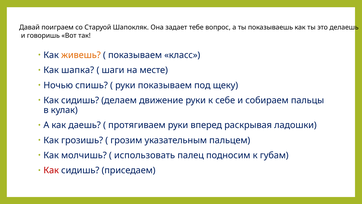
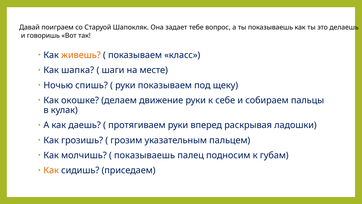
сидишь: сидишь -> окошке (80, 100)
использовать: использовать -> показываешь (145, 155)
Как colour: red -> orange (51, 170)
